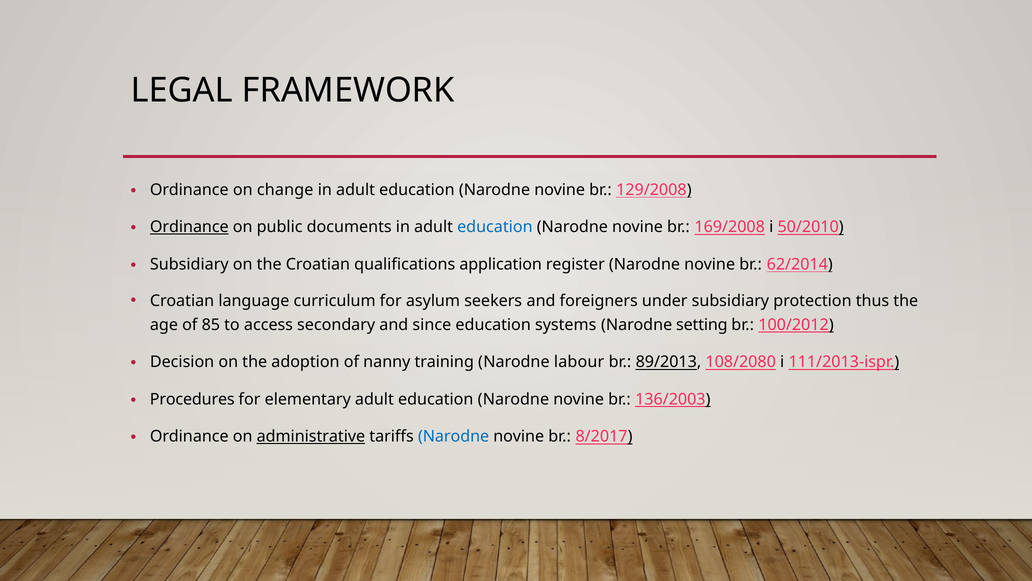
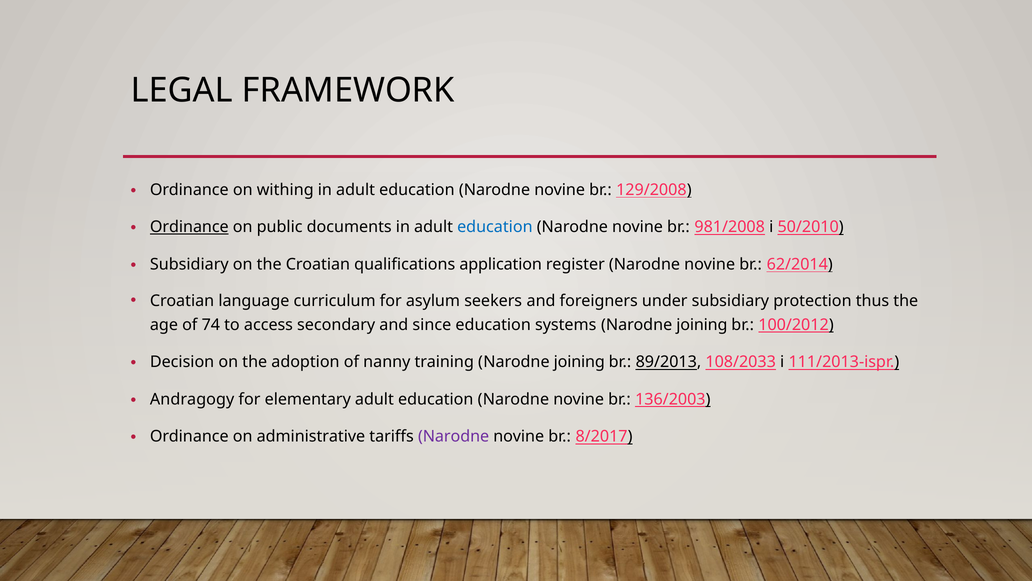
change: change -> withing (285, 190)
169/2008: 169/2008 -> 981/2008 (730, 227)
85: 85 -> 74 (211, 325)
systems Narodne setting: setting -> joining (702, 325)
training Narodne labour: labour -> joining (579, 362)
108/2080: 108/2080 -> 108/2033 (741, 362)
Procedures: Procedures -> Andragogy (192, 399)
administrative underline: present -> none (311, 436)
Narodne colour: blue -> purple (454, 436)
